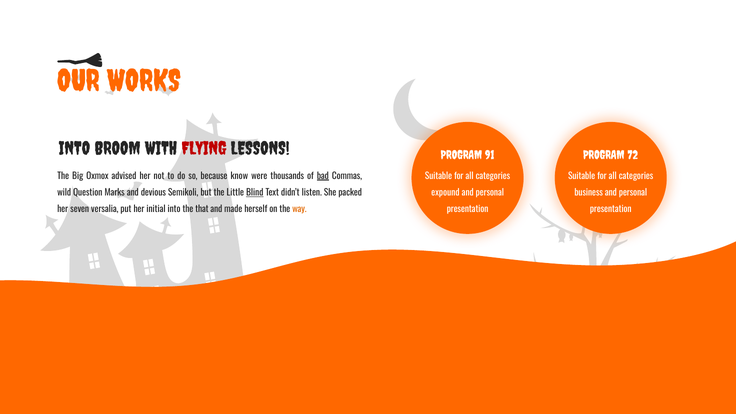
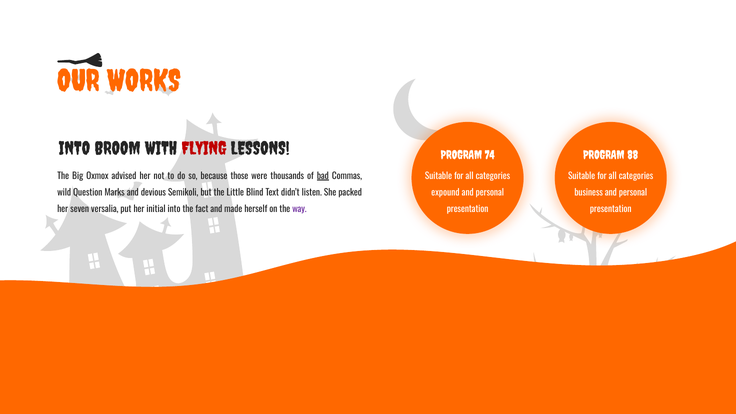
91: 91 -> 74 (490, 155)
72: 72 -> 88 (633, 155)
know: know -> those (239, 176)
Blind underline: present -> none (255, 193)
that: that -> fact (202, 209)
way colour: orange -> purple (299, 209)
